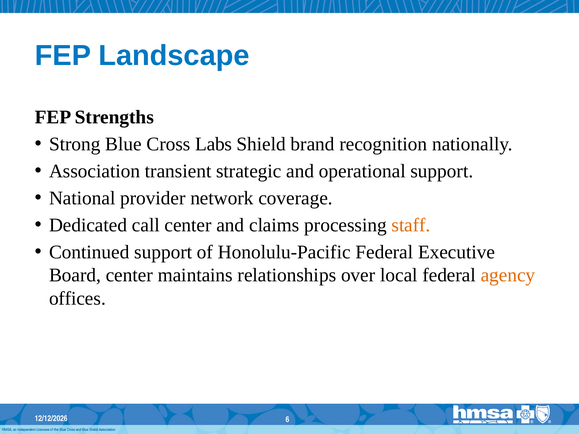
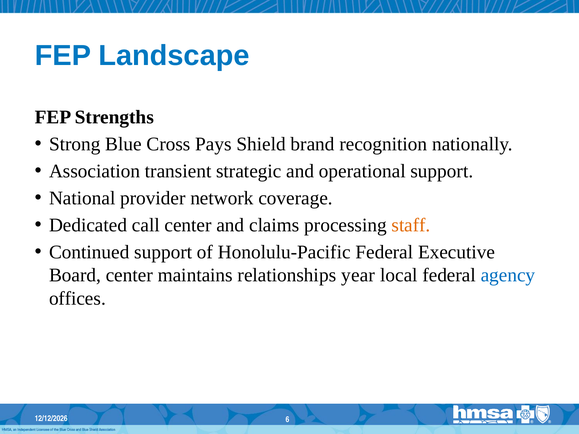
Labs: Labs -> Pays (213, 144)
over: over -> year (358, 275)
agency colour: orange -> blue (508, 275)
